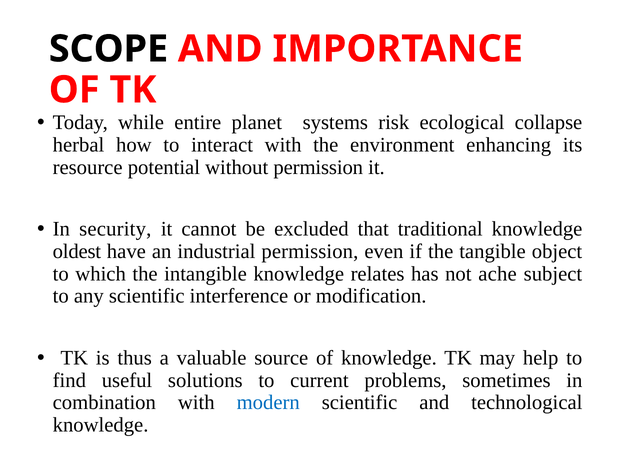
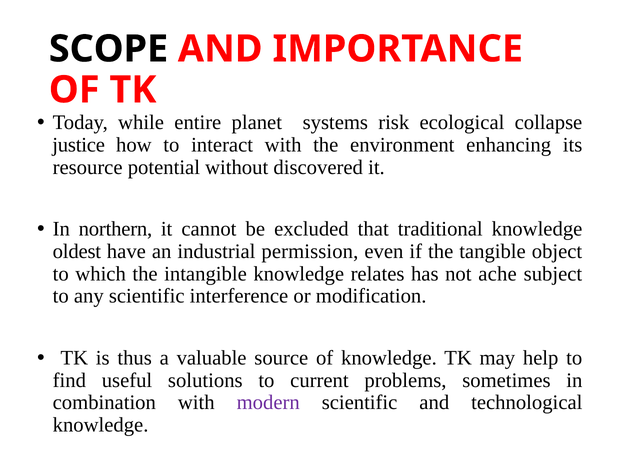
herbal: herbal -> justice (79, 145)
without permission: permission -> discovered (318, 167)
security: security -> northern (115, 229)
modern colour: blue -> purple (268, 403)
